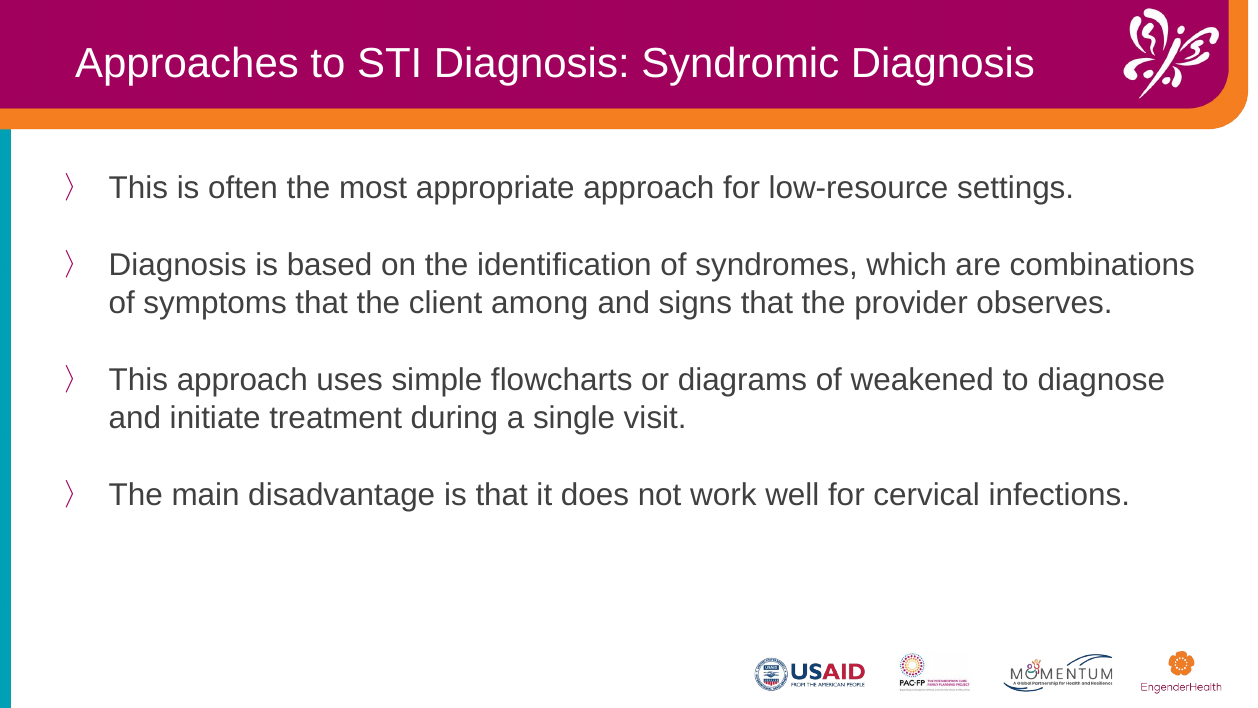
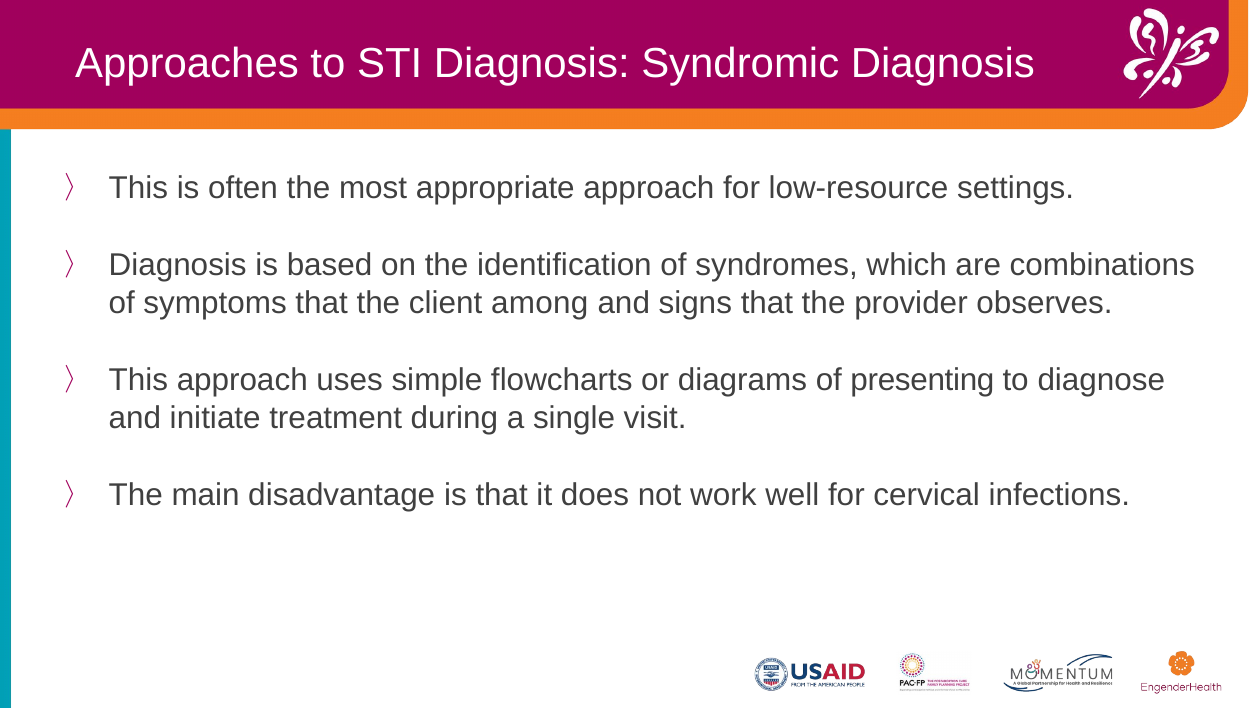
weakened: weakened -> presenting (922, 380)
